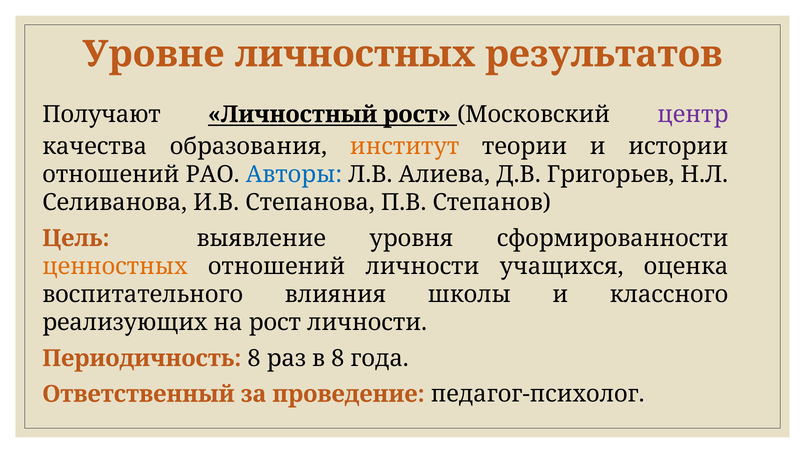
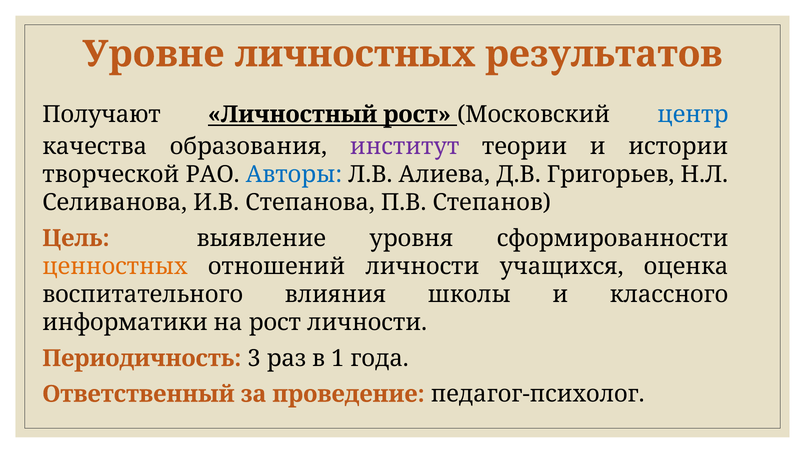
центр colour: purple -> blue (693, 114)
институт colour: orange -> purple (405, 146)
отношений: отношений -> творческой (111, 174)
реализующих: реализующих -> информатики (125, 323)
Периодичность 8: 8 -> 3 (254, 358)
в 8: 8 -> 1 (338, 358)
